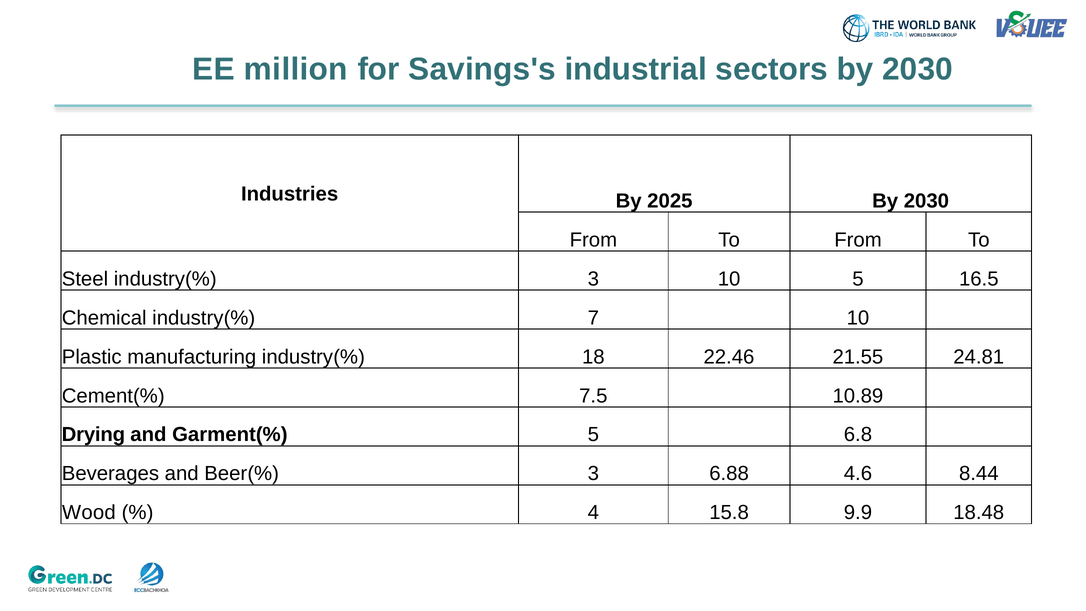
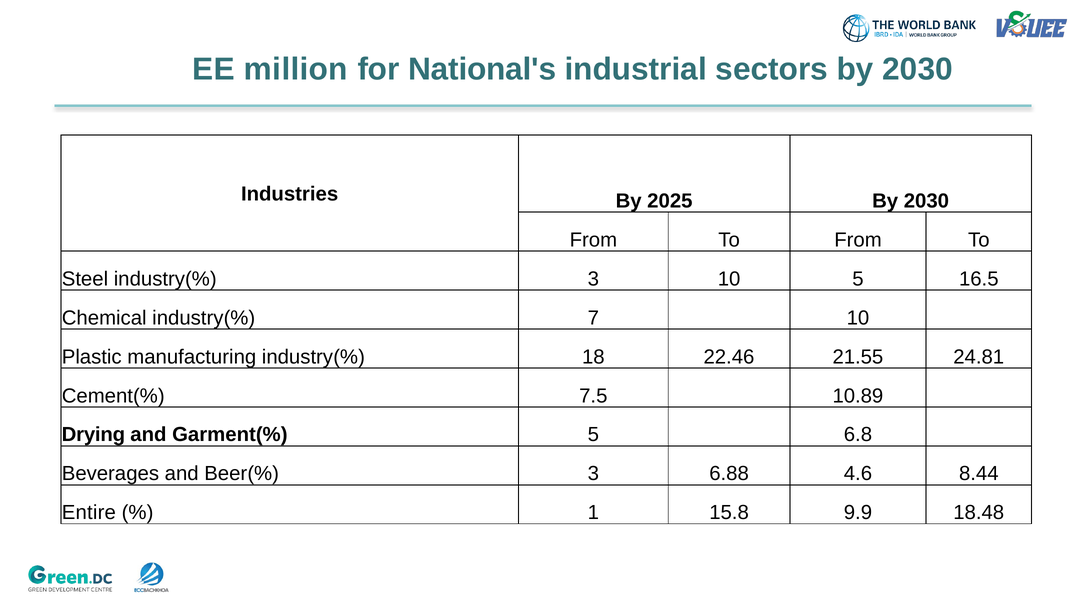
Savings's: Savings's -> National's (482, 69)
Wood: Wood -> Entire (89, 513)
4: 4 -> 1 (593, 513)
